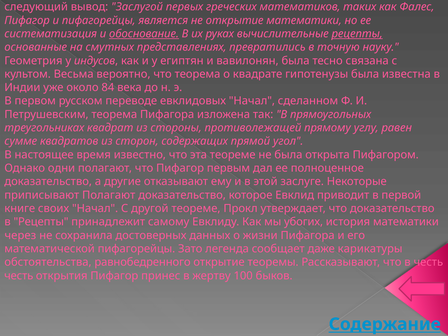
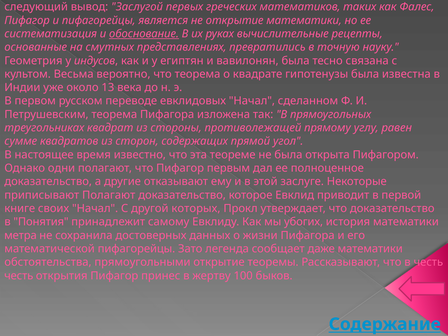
рецепты underline: present -> none (357, 34)
84: 84 -> 13 (108, 88)
другой теореме: теореме -> которых (196, 208)
в Рецепты: Рецепты -> Понятия (41, 222)
через: через -> метра (20, 235)
даже карикатуры: карикатуры -> математики (370, 249)
равнобедренного: равнобедренного -> прямоугольными (142, 262)
